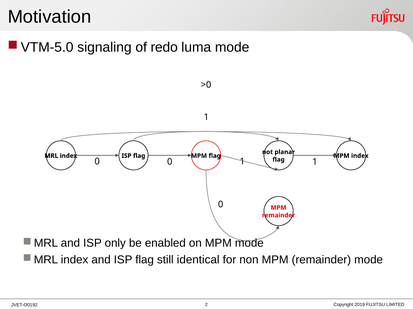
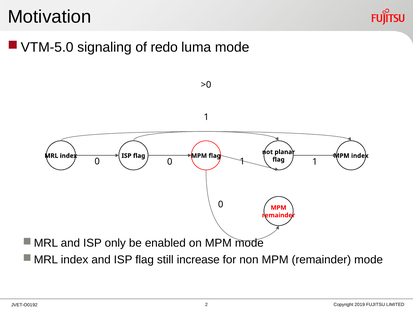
identical: identical -> increase (198, 260)
